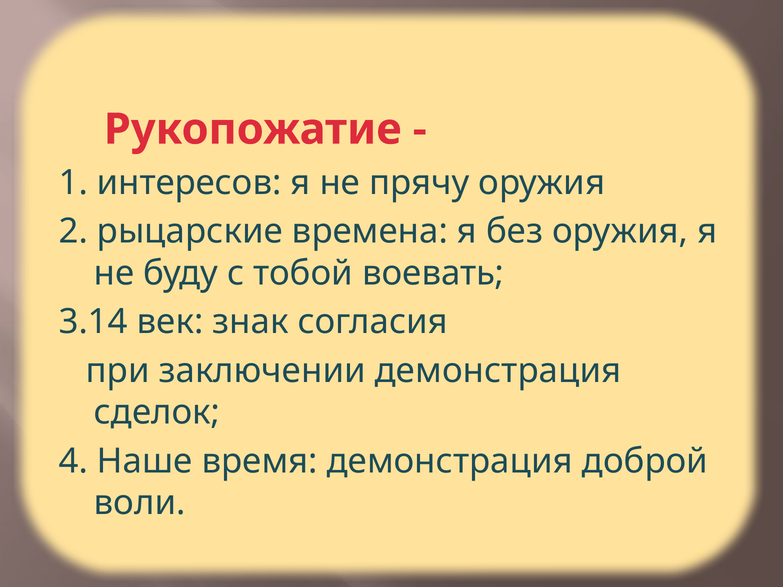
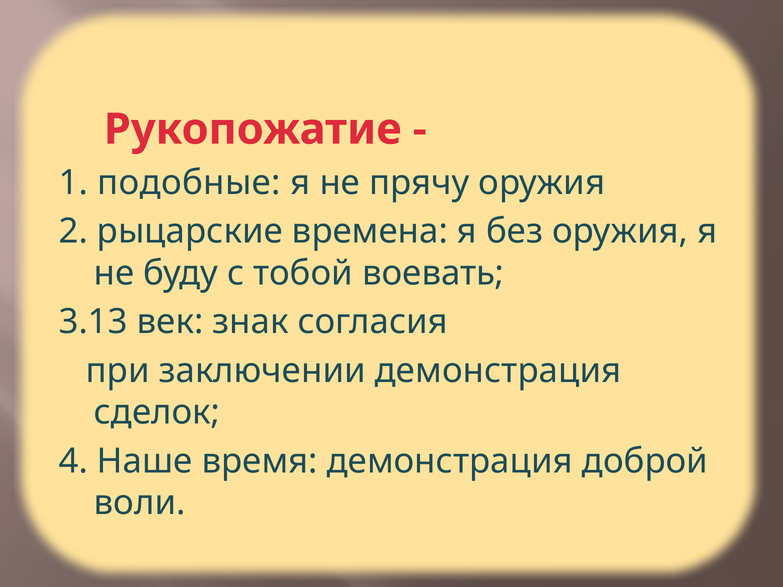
интересов: интересов -> подобные (189, 183)
3.14: 3.14 -> 3.13 (93, 322)
